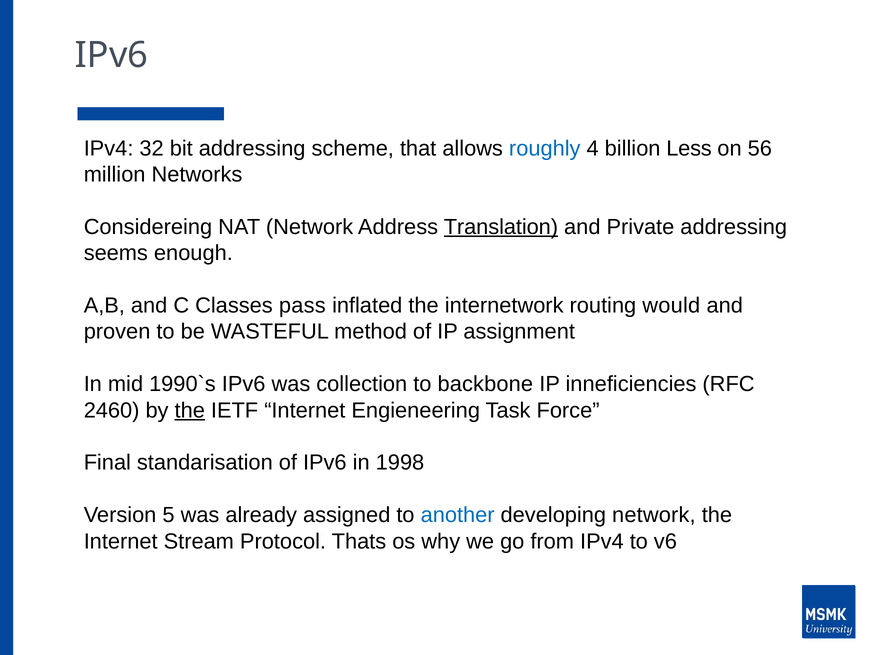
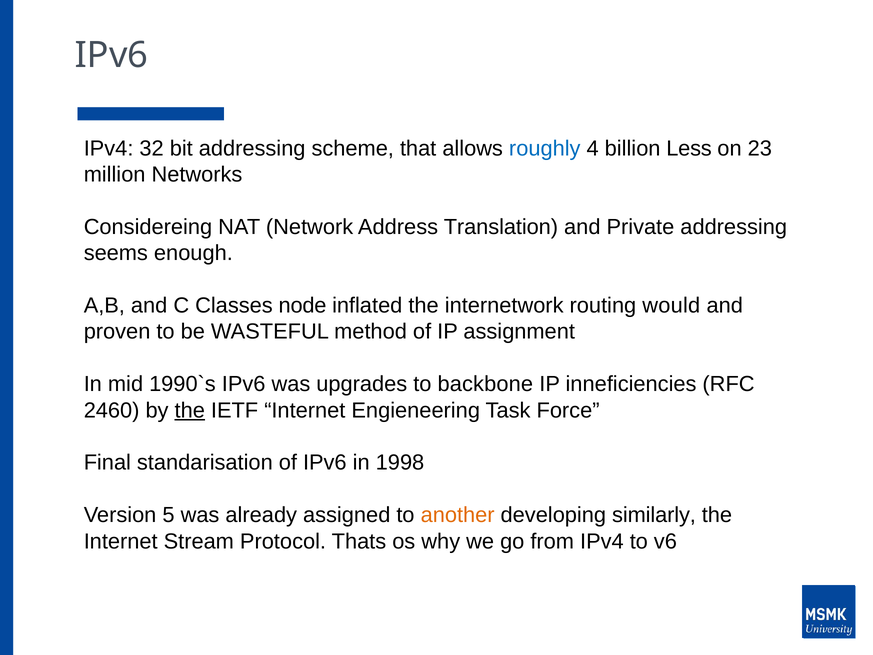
56: 56 -> 23 (760, 148)
Translation underline: present -> none (501, 227)
pass: pass -> node (303, 305)
collection: collection -> upgrades (362, 384)
another colour: blue -> orange (458, 515)
developing network: network -> similarly (654, 515)
